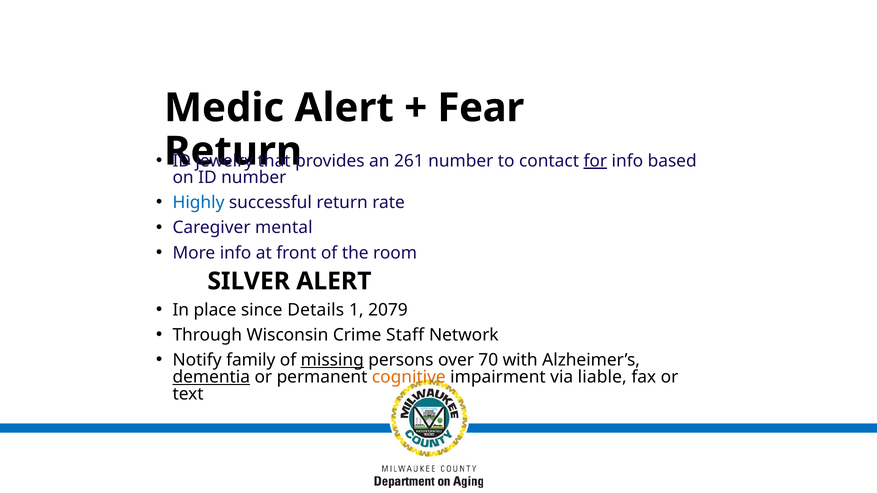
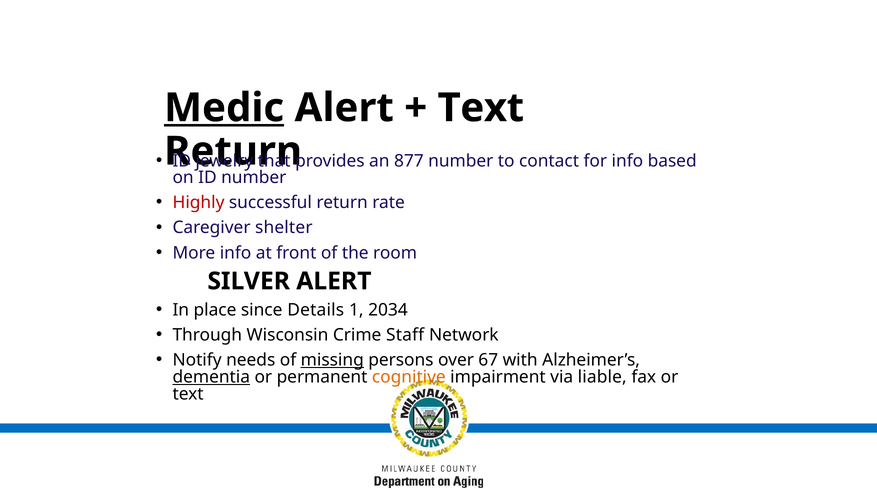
Medic underline: none -> present (224, 108)
Fear: Fear -> Text (481, 108)
261: 261 -> 877 (409, 161)
for underline: present -> none (595, 161)
Highly colour: blue -> red (199, 203)
mental: mental -> shelter (284, 228)
2079: 2079 -> 2034 (388, 310)
family: family -> needs (251, 360)
70: 70 -> 67 (488, 360)
